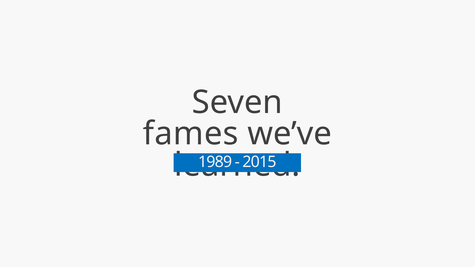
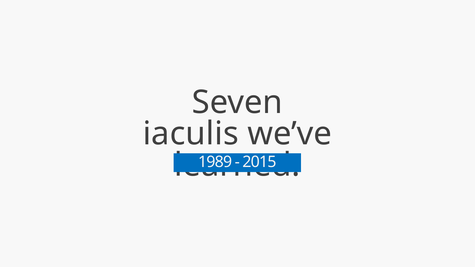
fames: fames -> iaculis (191, 134)
